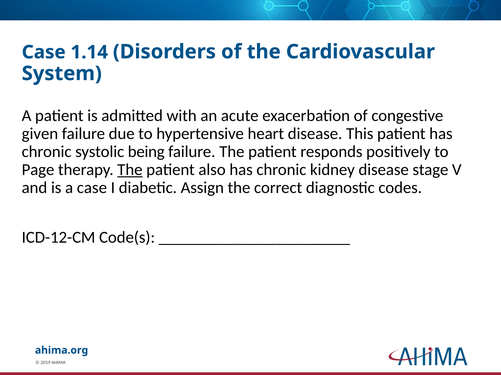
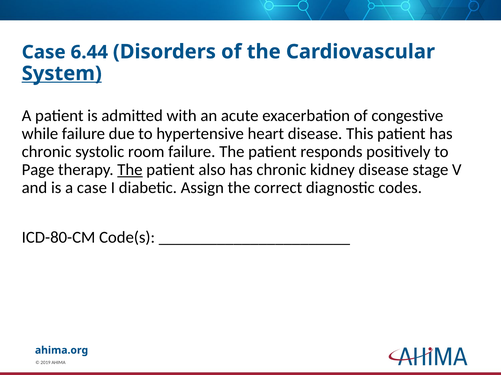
1.14: 1.14 -> 6.44 (89, 52)
System underline: none -> present (62, 74)
given: given -> while (40, 134)
being: being -> room (146, 152)
ICD-12-CM: ICD-12-CM -> ICD-80-CM (59, 238)
